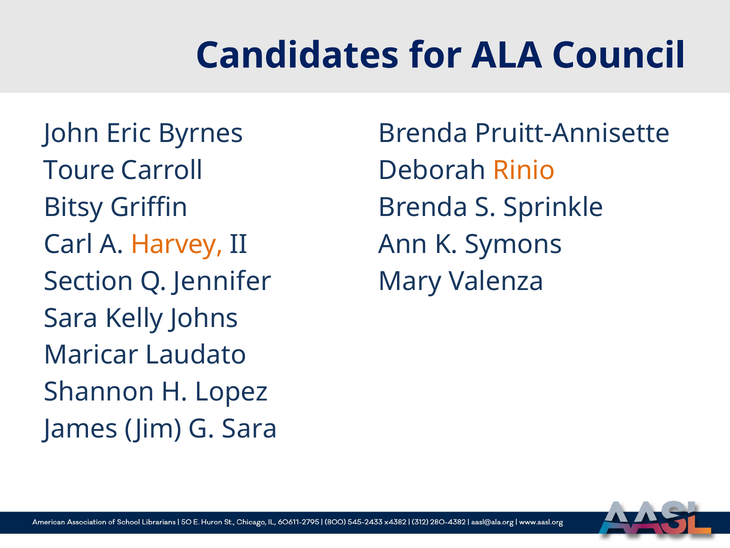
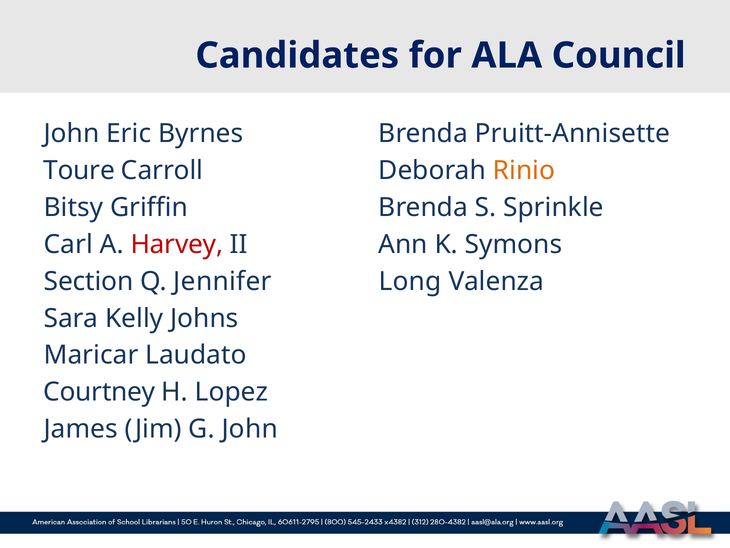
Harvey colour: orange -> red (177, 244)
Mary: Mary -> Long (410, 281)
Shannon: Shannon -> Courtney (99, 392)
G Sara: Sara -> John (250, 429)
